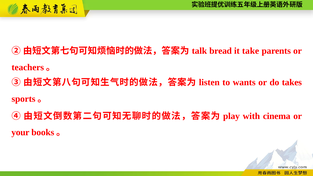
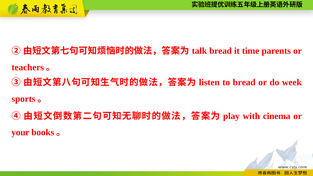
take: take -> time (251, 51)
to wants: wants -> bread (244, 82)
takes: takes -> week (292, 82)
